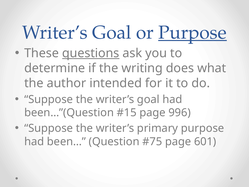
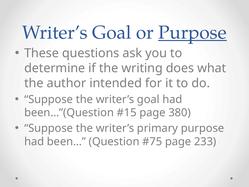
questions underline: present -> none (91, 53)
996: 996 -> 380 (180, 113)
601: 601 -> 233 (205, 141)
